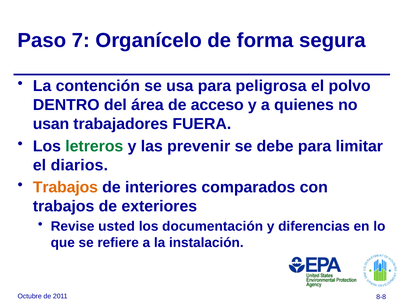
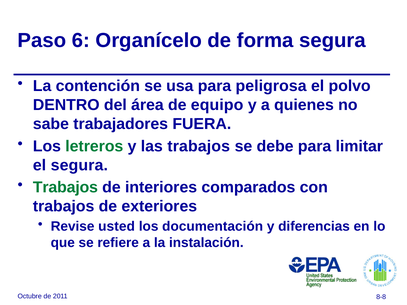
7: 7 -> 6 (81, 40)
acceso: acceso -> equipo (217, 105)
usan: usan -> sabe (51, 124)
las prevenir: prevenir -> trabajos (199, 146)
el diarios: diarios -> segura (79, 165)
Trabajos colour: orange -> green (65, 187)
